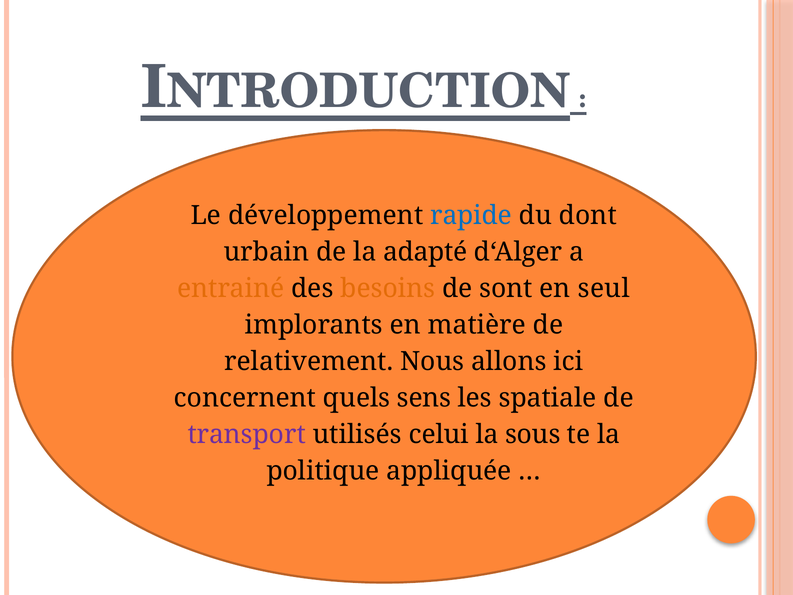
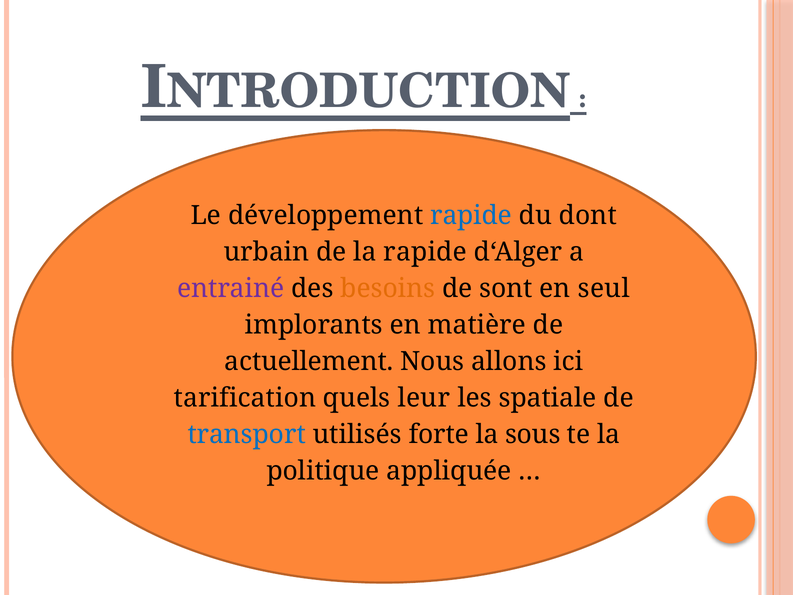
la adapté: adapté -> rapide (425, 252)
entrainé colour: orange -> purple (231, 288)
relativement: relativement -> actuellement (309, 361)
concernent: concernent -> tarification (245, 398)
sens: sens -> leur (424, 398)
transport colour: purple -> blue (247, 434)
celui: celui -> forte (439, 434)
